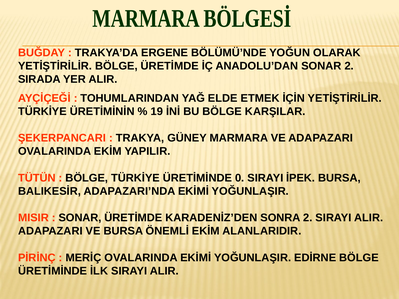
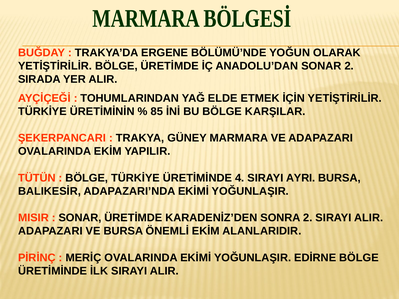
19: 19 -> 85 (157, 112)
0: 0 -> 4 (240, 178)
İPEK: İPEK -> AYRI (301, 178)
